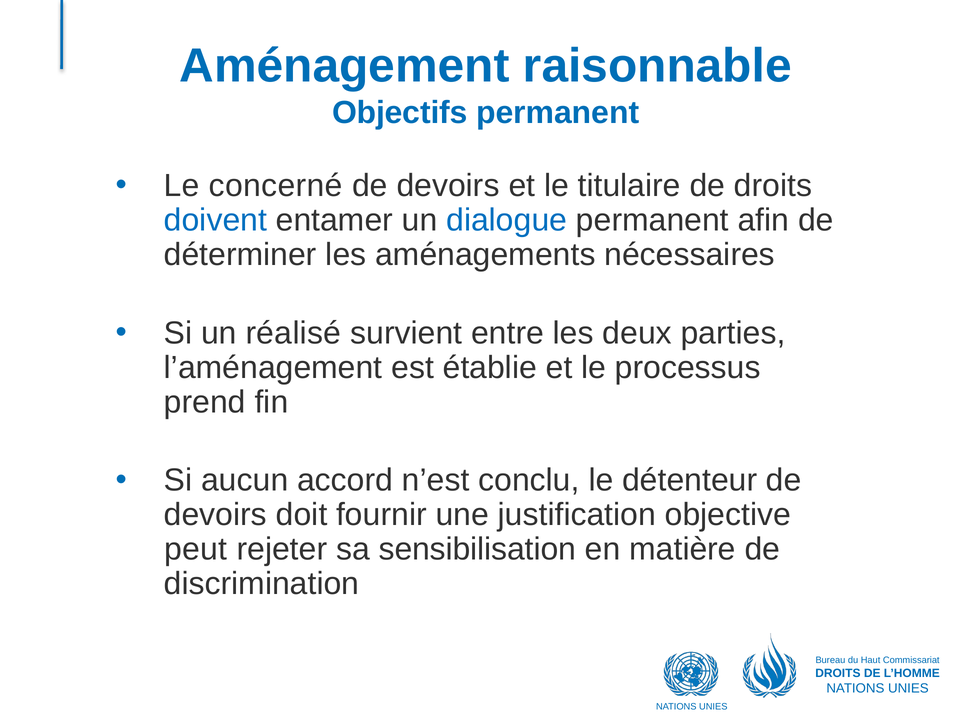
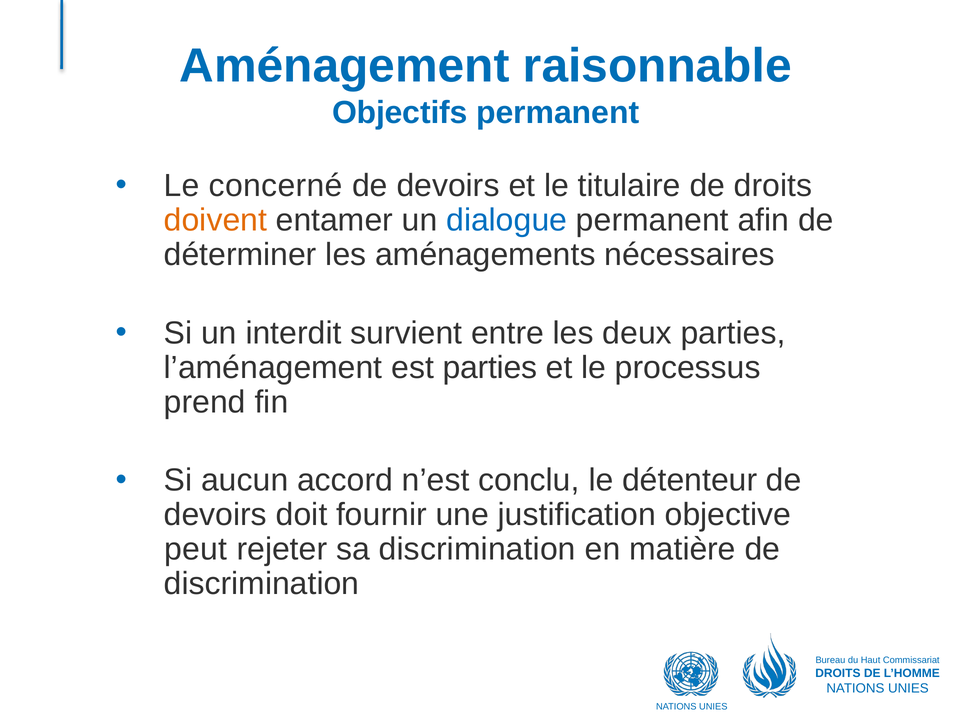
doivent colour: blue -> orange (215, 220)
réalisé: réalisé -> interdit (294, 333)
est établie: établie -> parties (490, 368)
sa sensibilisation: sensibilisation -> discrimination (477, 550)
